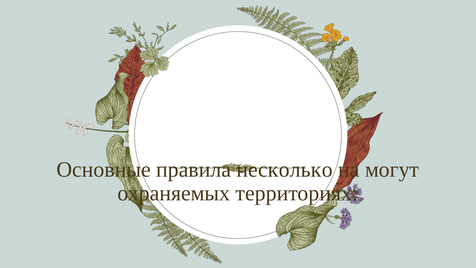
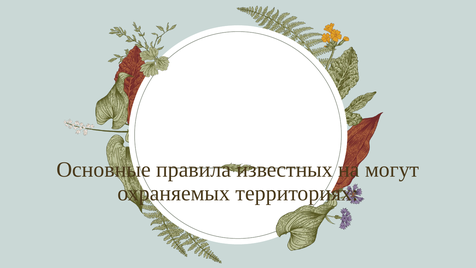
несколько: несколько -> известных (285, 169)
